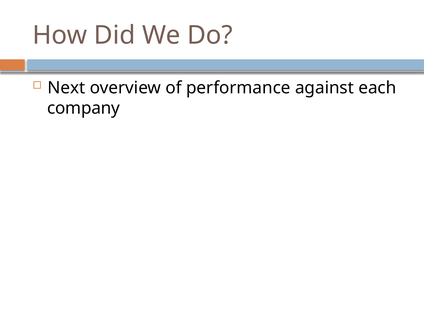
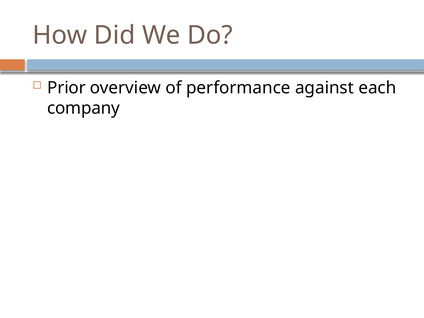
Next: Next -> Prior (67, 88)
